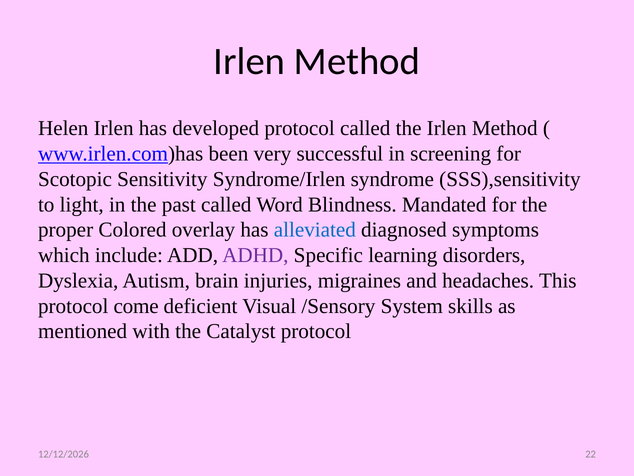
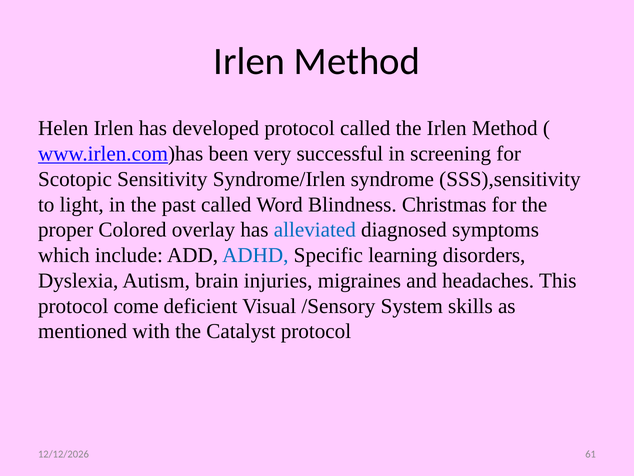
Mandated: Mandated -> Christmas (444, 204)
ADHD colour: purple -> blue (255, 255)
22: 22 -> 61 (591, 454)
